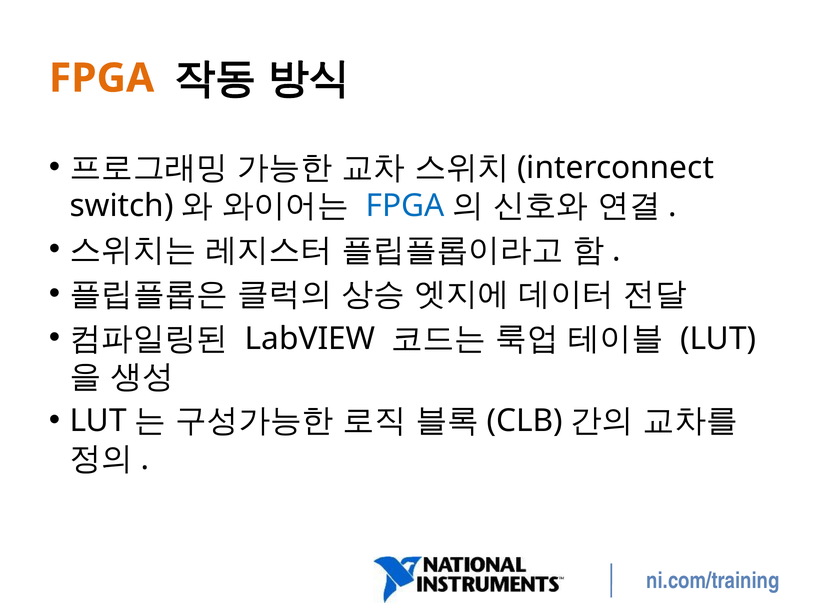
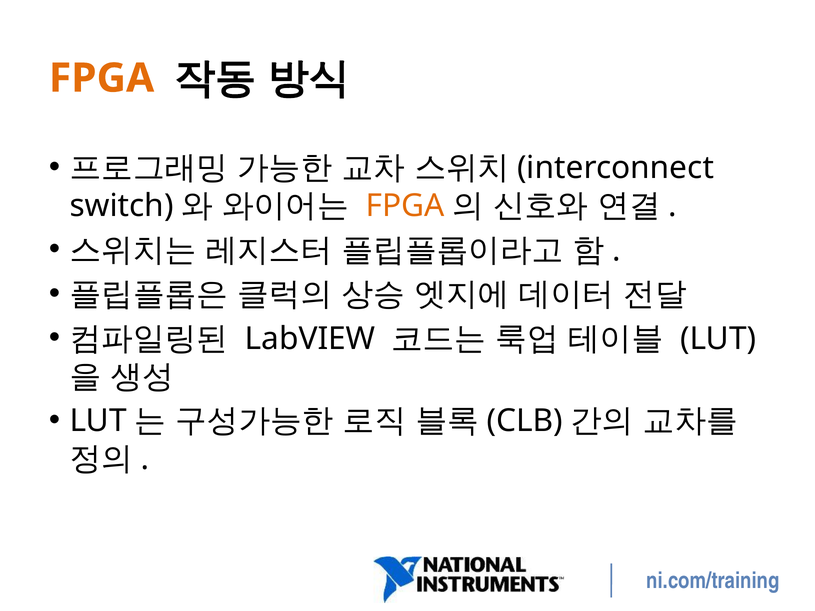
FPGA colour: blue -> orange (405, 206)
